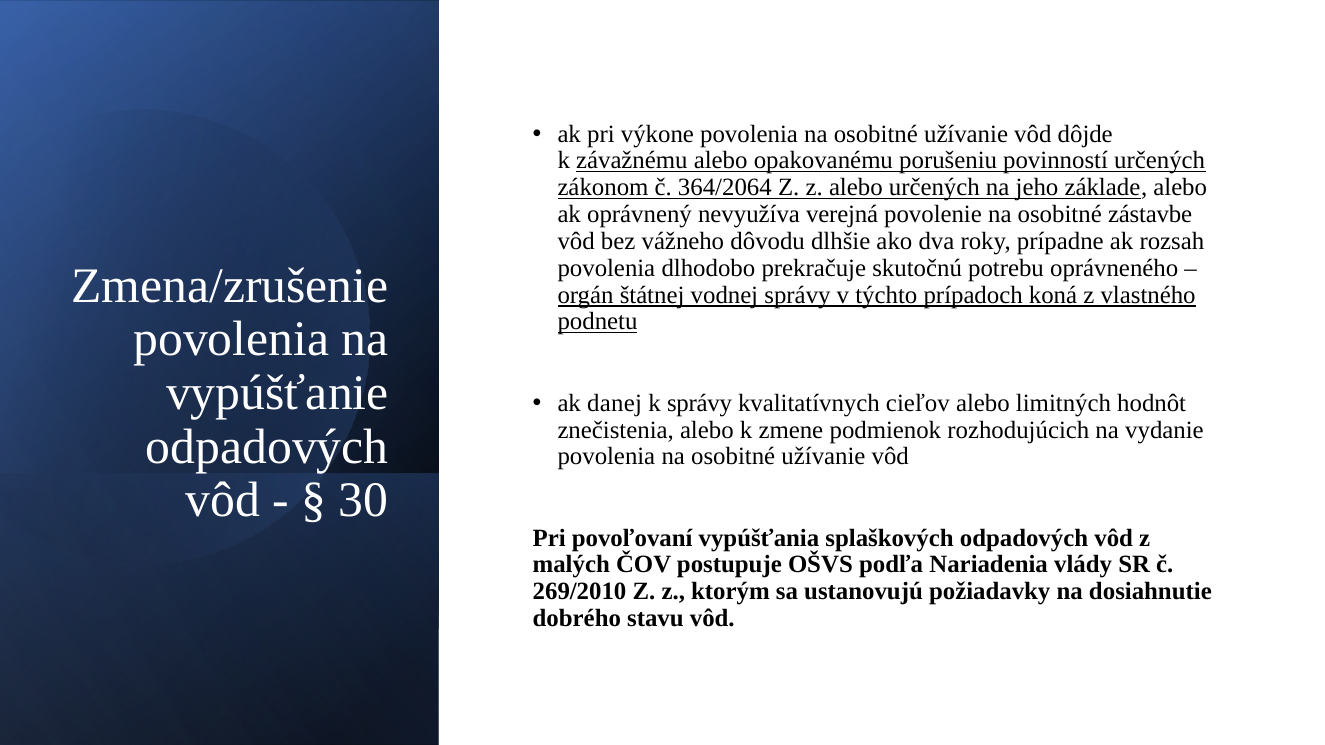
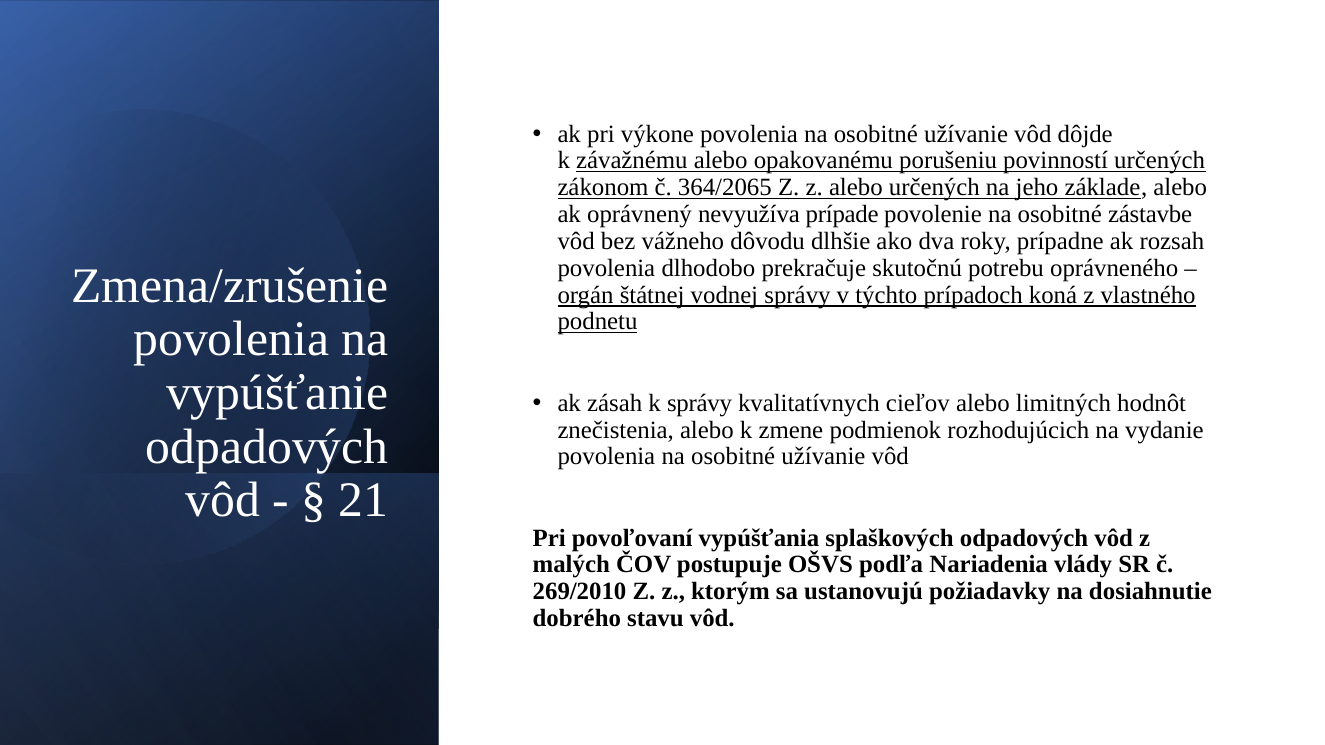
364/2064: 364/2064 -> 364/2065 (725, 188)
verejná: verejná -> prípade (842, 215)
danej: danej -> zásah (615, 403)
30: 30 -> 21 (364, 501)
